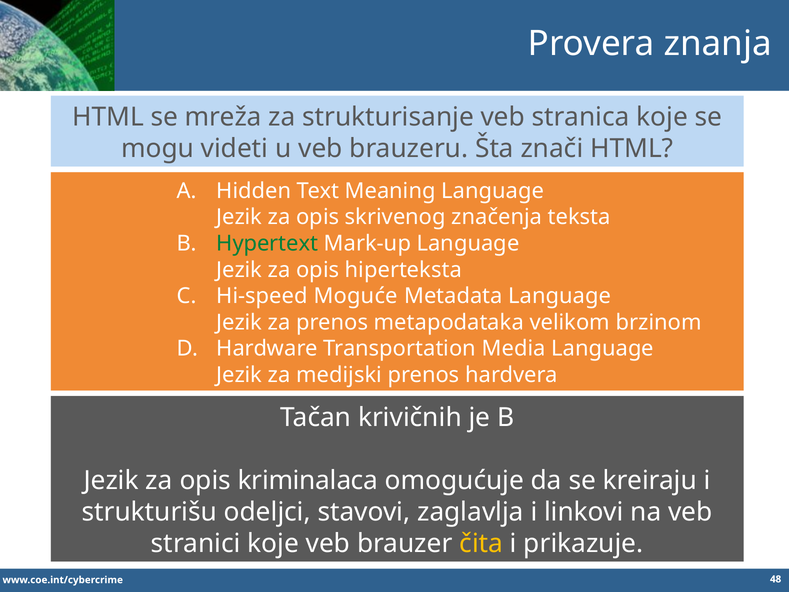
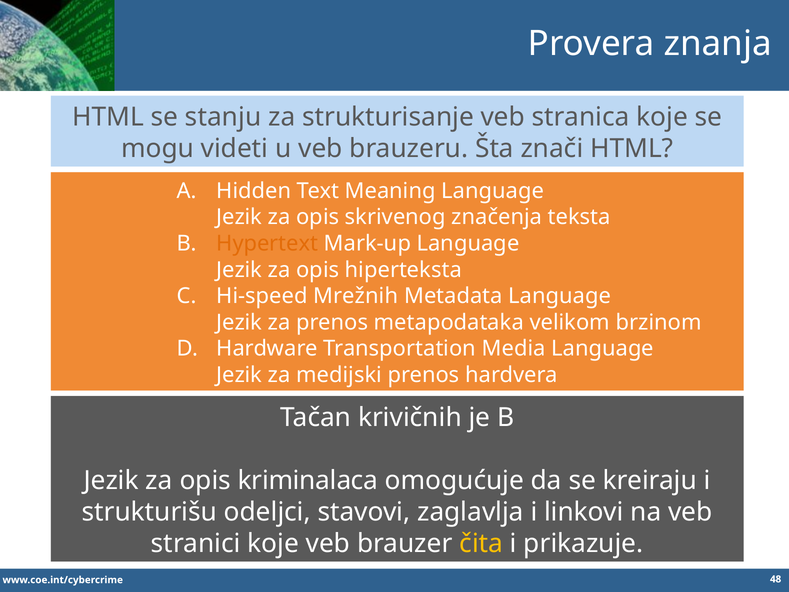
mreža: mreža -> stanju (223, 117)
Hypertext colour: green -> orange (267, 243)
Moguće: Moguće -> Mrežnih (356, 296)
